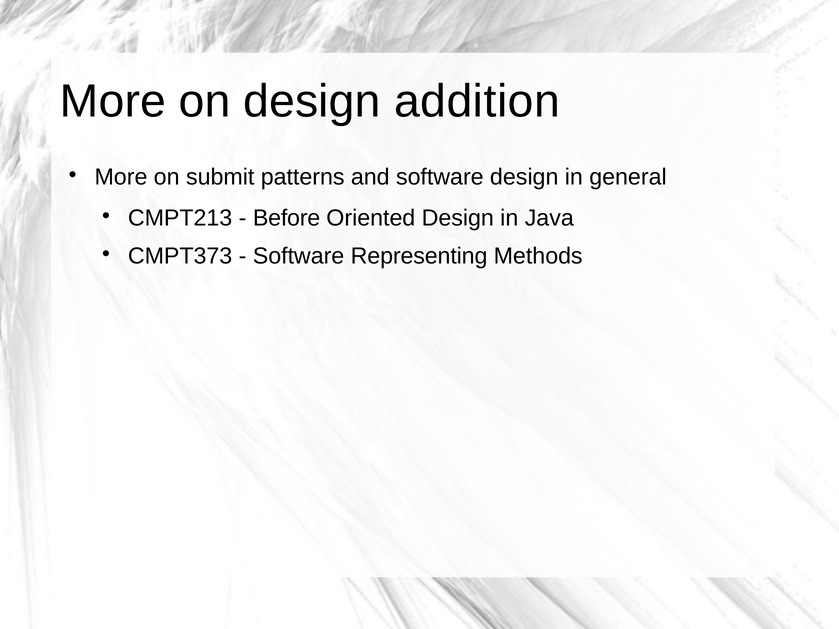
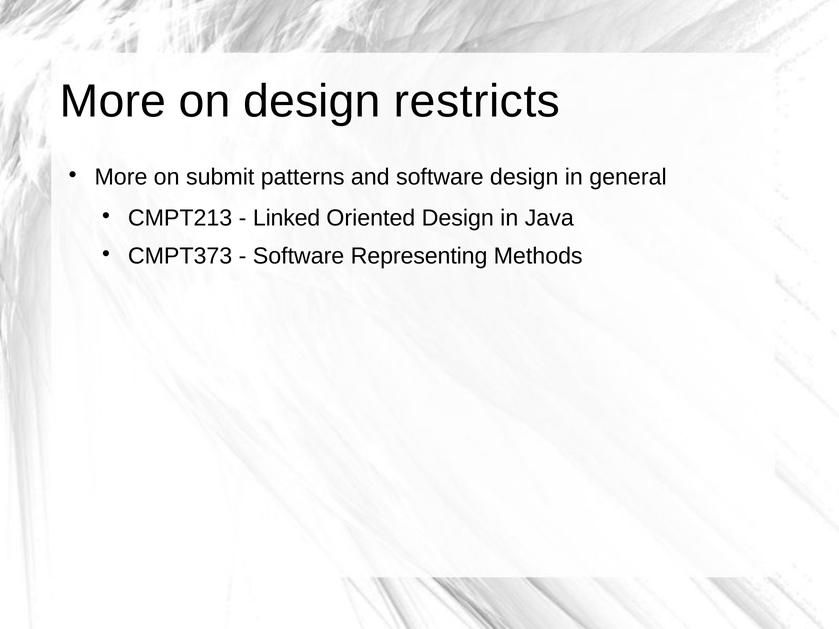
addition: addition -> restricts (477, 101)
Before: Before -> Linked (287, 218)
